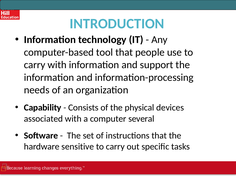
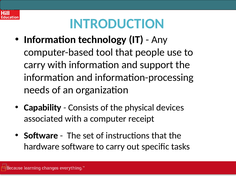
several: several -> receipt (141, 119)
hardware sensitive: sensitive -> software (78, 147)
